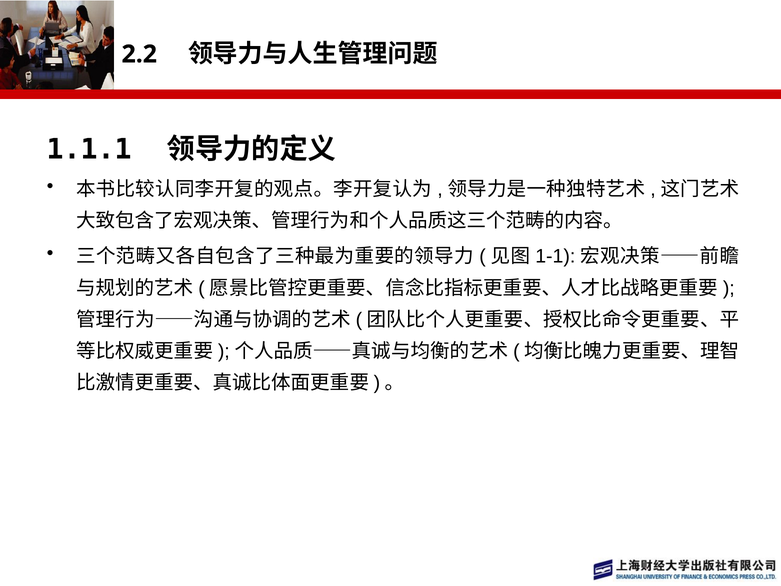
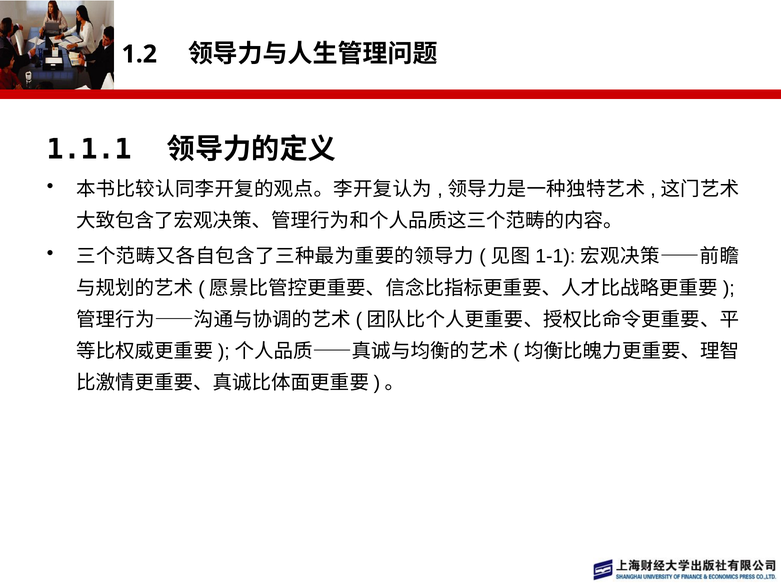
2.2: 2.2 -> 1.2 (139, 54)
